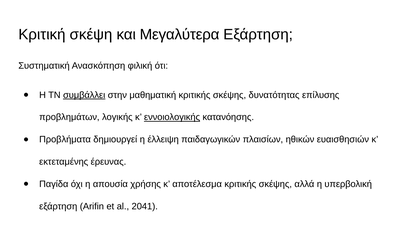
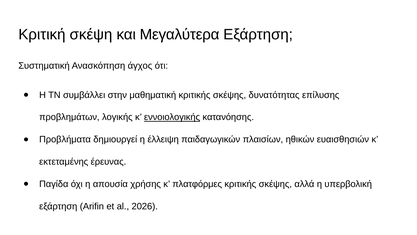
φιλική: φιλική -> άγχος (140, 66)
συμβάλλει underline: present -> none (84, 95)
αποτέλεσμα: αποτέλεσμα -> πλατφόρμες (197, 184)
2041: 2041 -> 2026 (145, 206)
